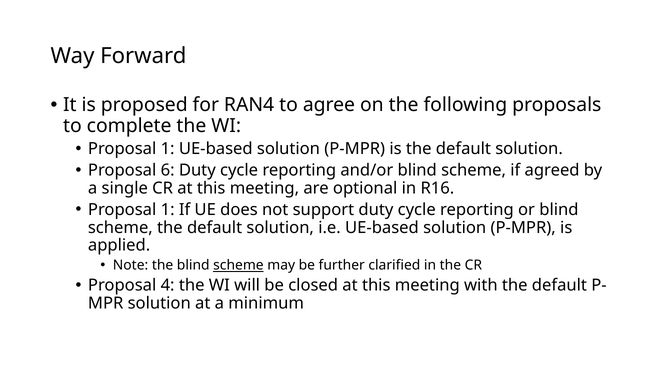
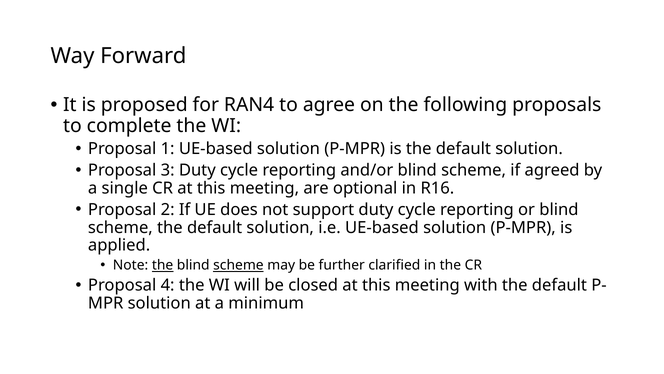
6: 6 -> 3 (168, 170)
1: 1 -> 2 (168, 209)
the underline: none -> present (163, 265)
